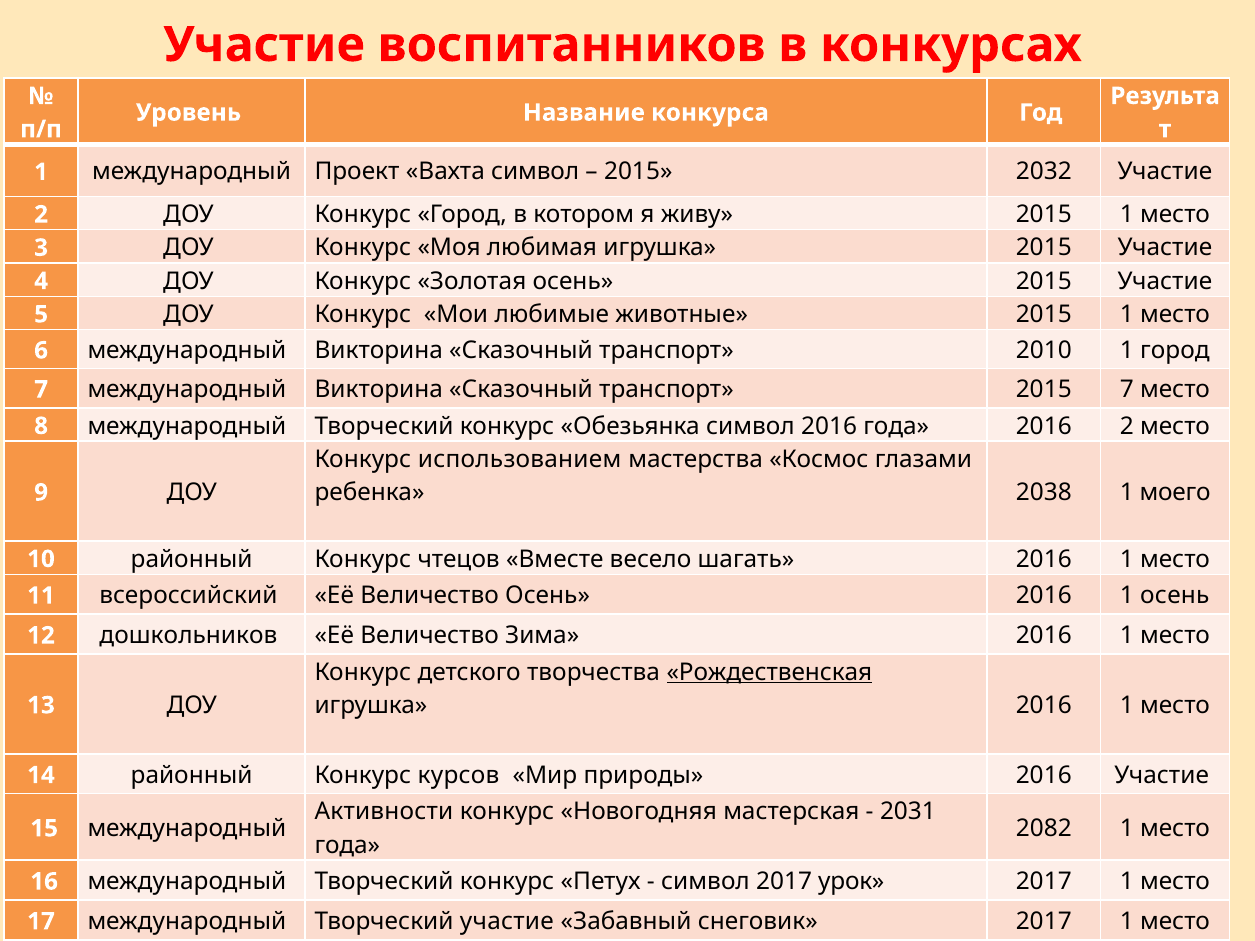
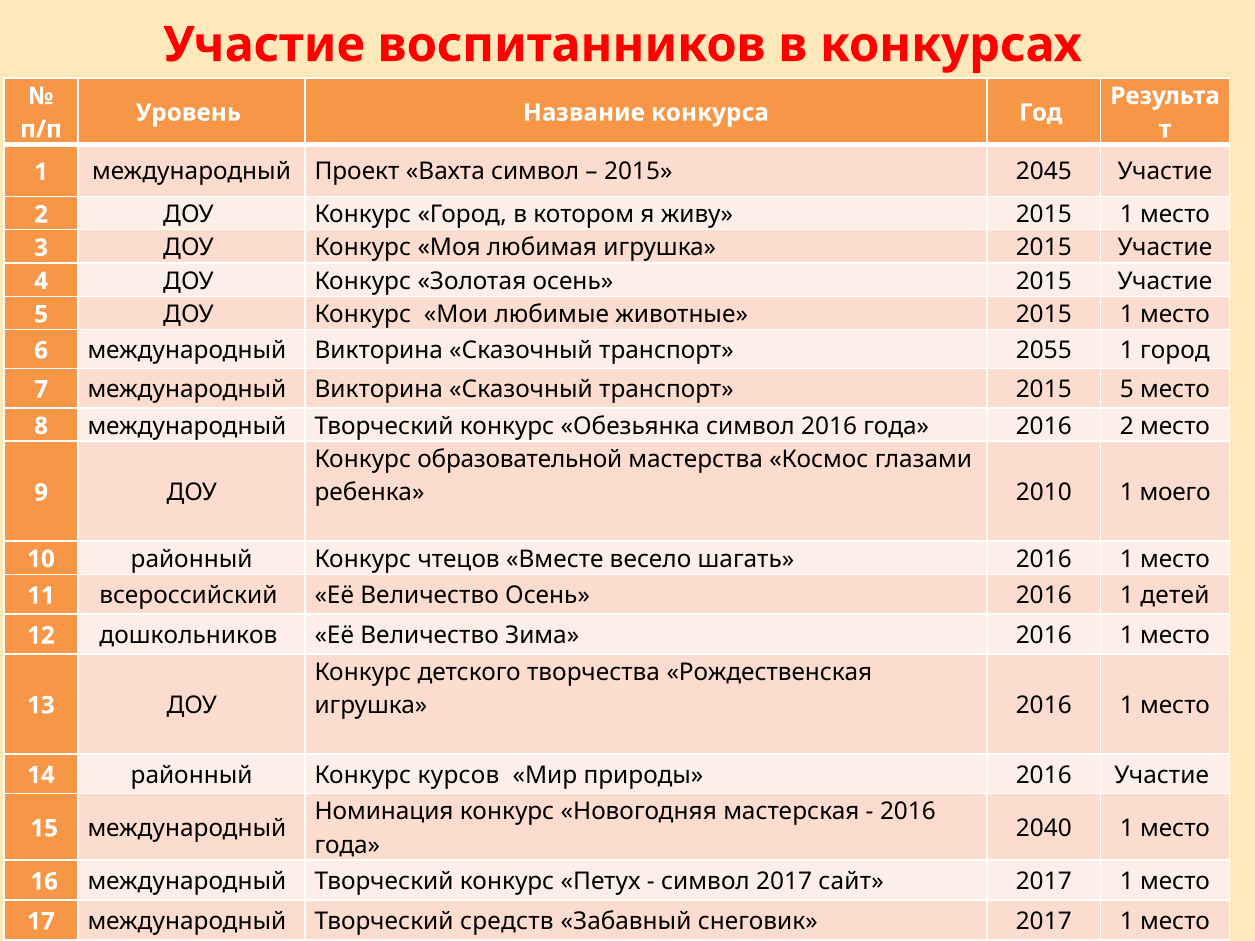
2032: 2032 -> 2045 (1044, 172)
2010: 2010 -> 2055 (1044, 351)
2015 7: 7 -> 5 (1127, 390)
использованием: использованием -> образовательной (520, 459)
2038: 2038 -> 2010 (1044, 493)
1 осень: осень -> детей (1175, 596)
Рождественская underline: present -> none (769, 672)
Активности: Активности -> Номинация (384, 812)
2031: 2031 -> 2016 (908, 812)
2082: 2082 -> 2040 (1044, 829)
урок: урок -> сайт (851, 882)
Творческий участие: участие -> средств (507, 922)
